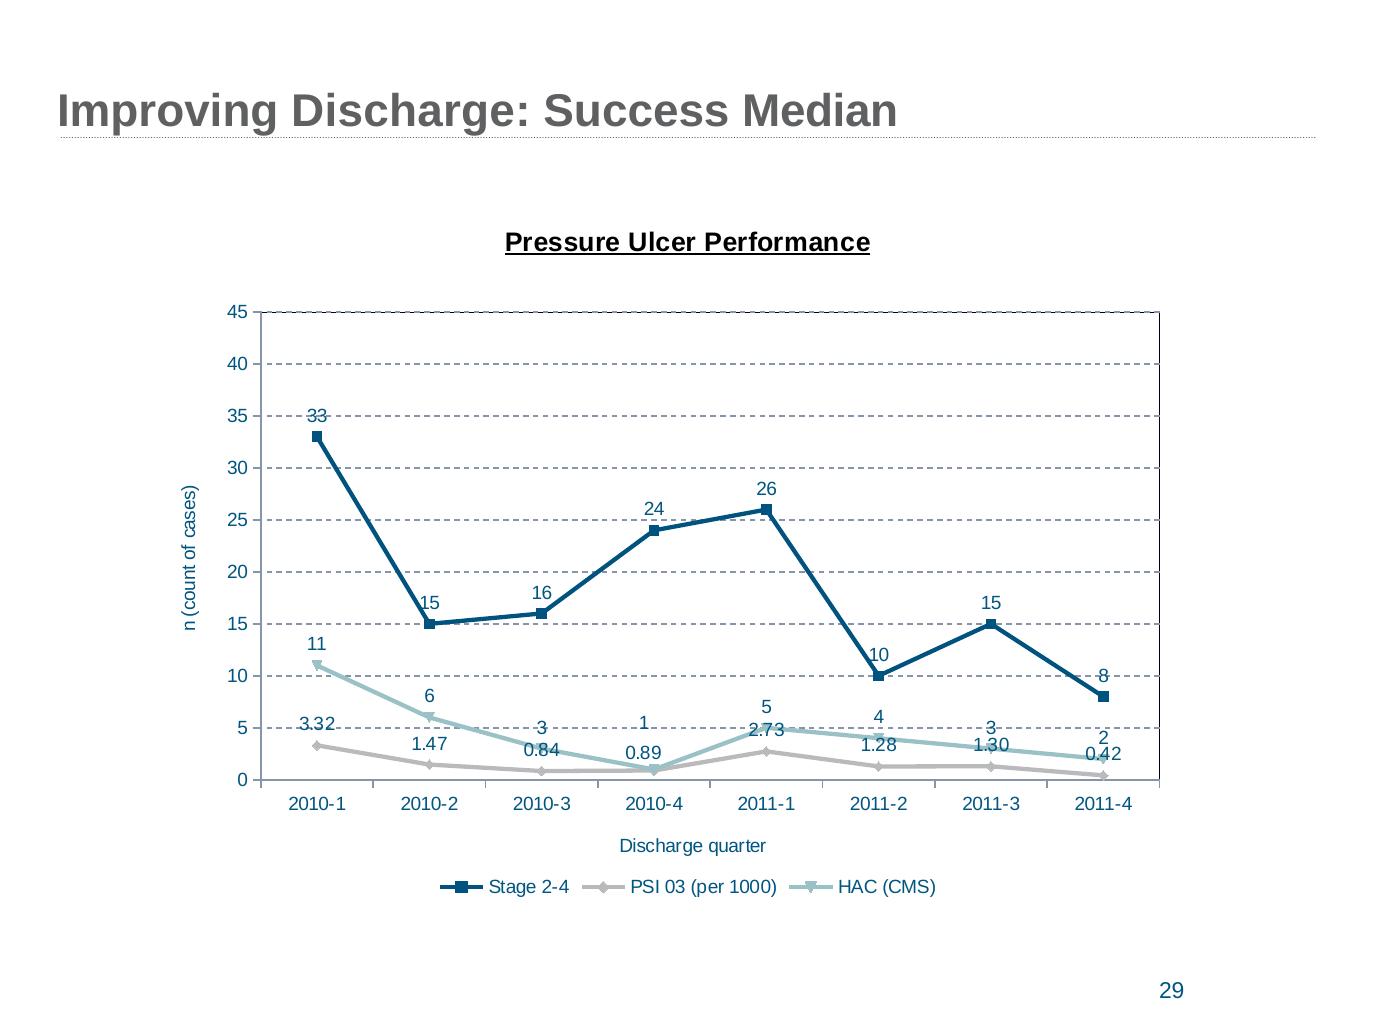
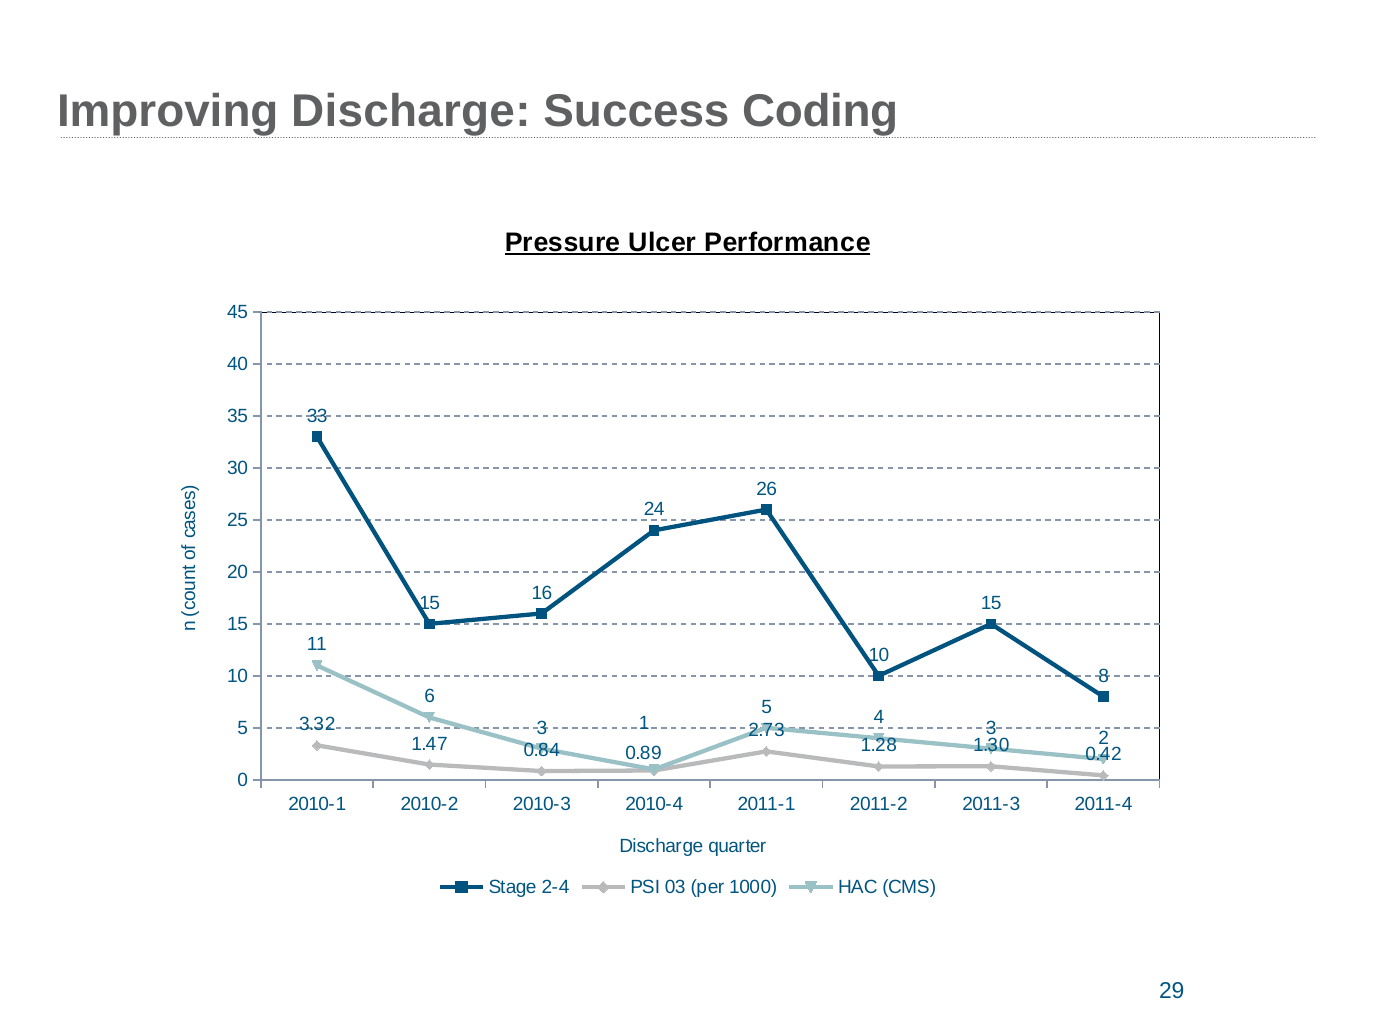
Median: Median -> Coding (820, 112)
